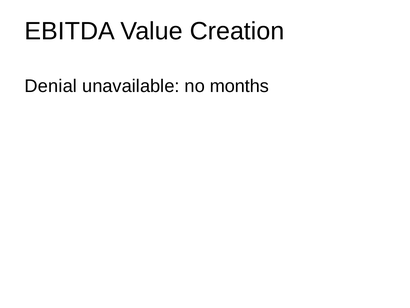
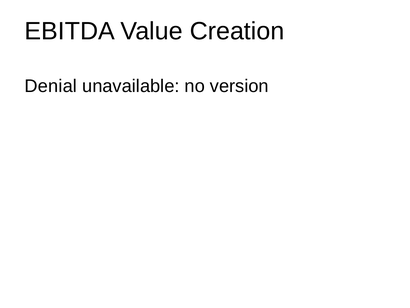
months: months -> version (239, 86)
